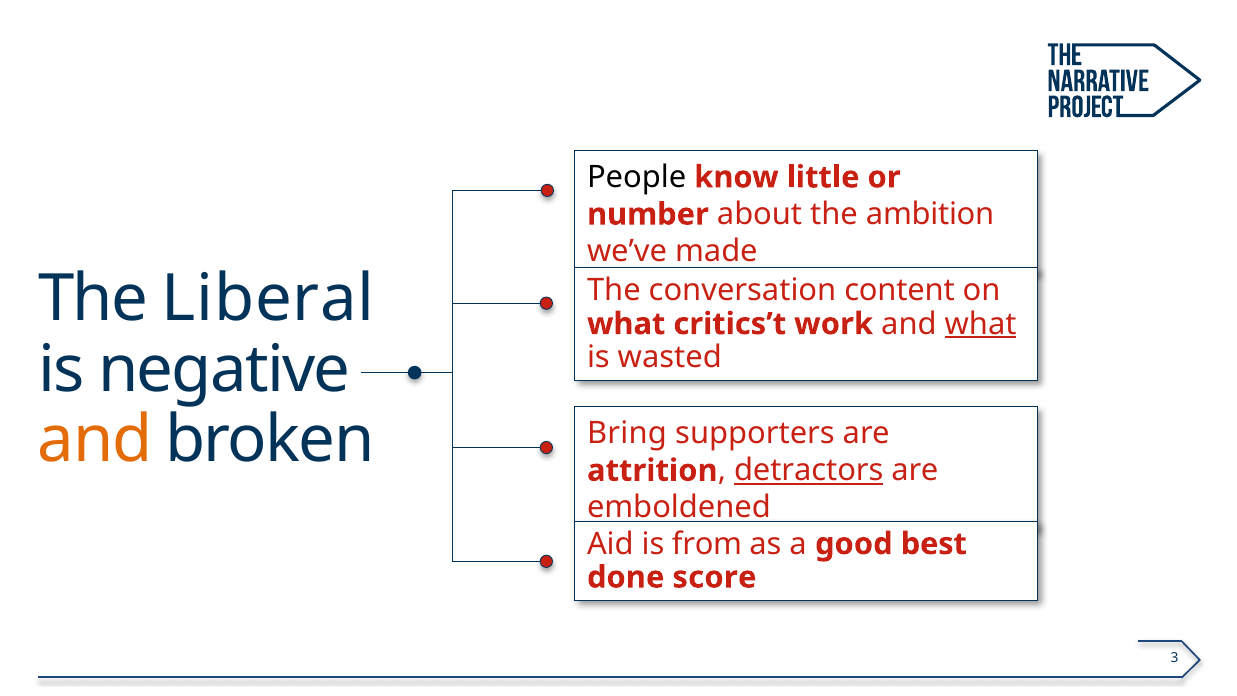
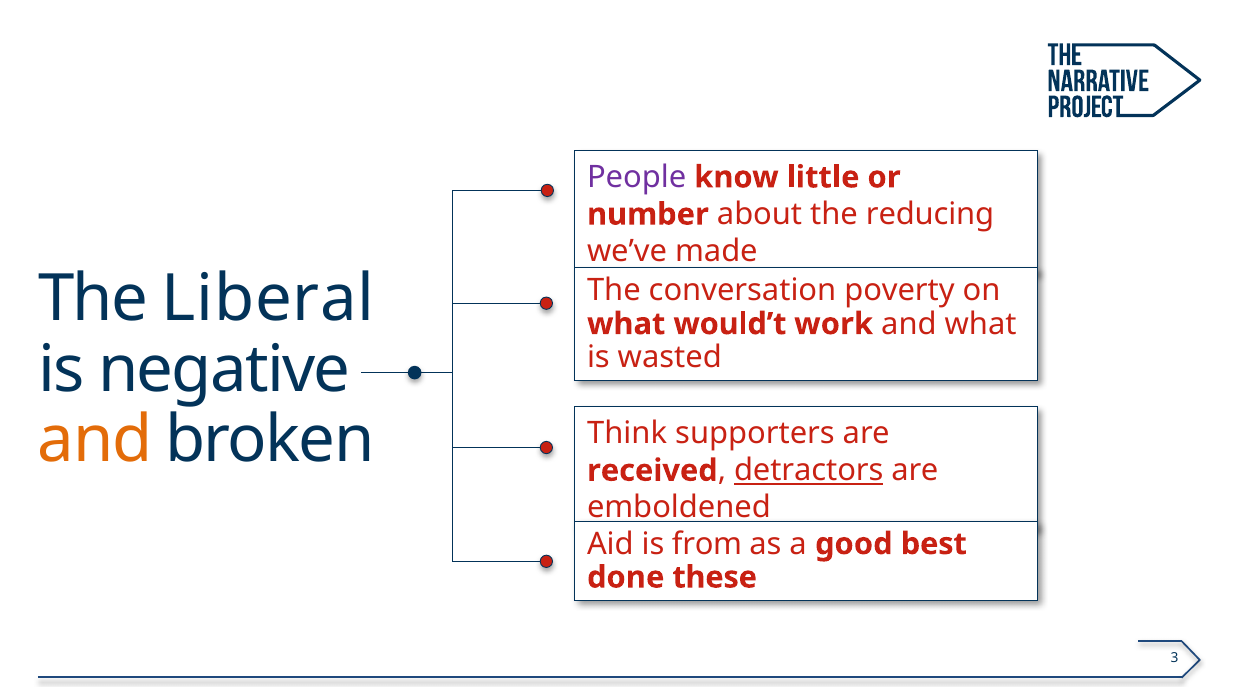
People colour: black -> purple (637, 177)
ambition: ambition -> reducing (930, 214)
content: content -> poverty (899, 291)
critics’t: critics’t -> would’t (730, 324)
what underline: present -> none (981, 324)
Bring: Bring -> Think (627, 433)
attrition: attrition -> received (652, 470)
score: score -> these (715, 577)
